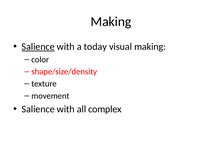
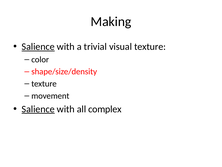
today: today -> trivial (95, 47)
visual making: making -> texture (150, 47)
Salience underline: none -> present (38, 109)
